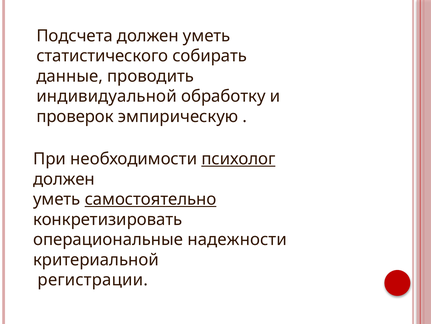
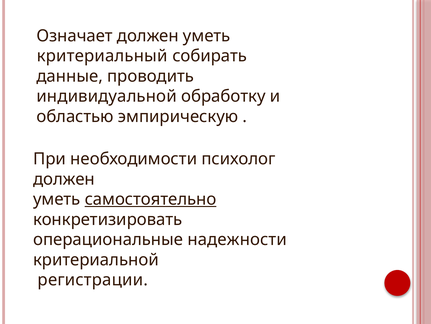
Подсчета: Подсчета -> Означает (75, 36)
статистического: статистического -> критериальный (102, 56)
проверок: проверок -> областью (75, 116)
психолог underline: present -> none (238, 159)
